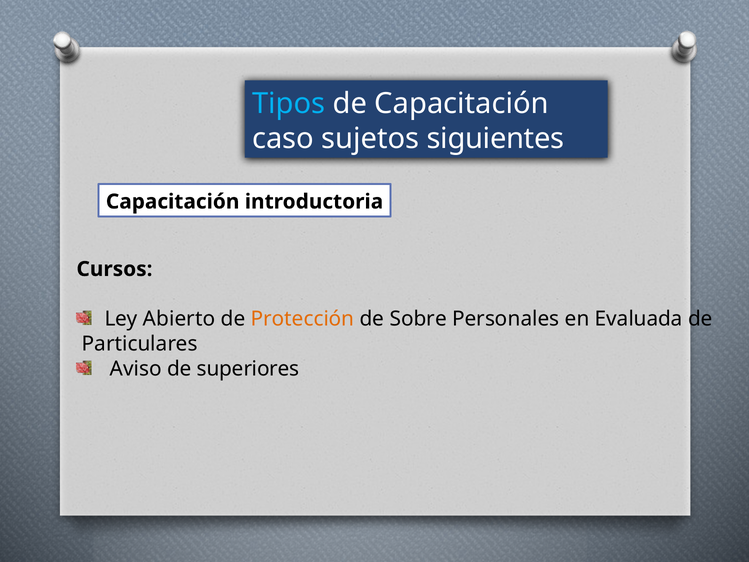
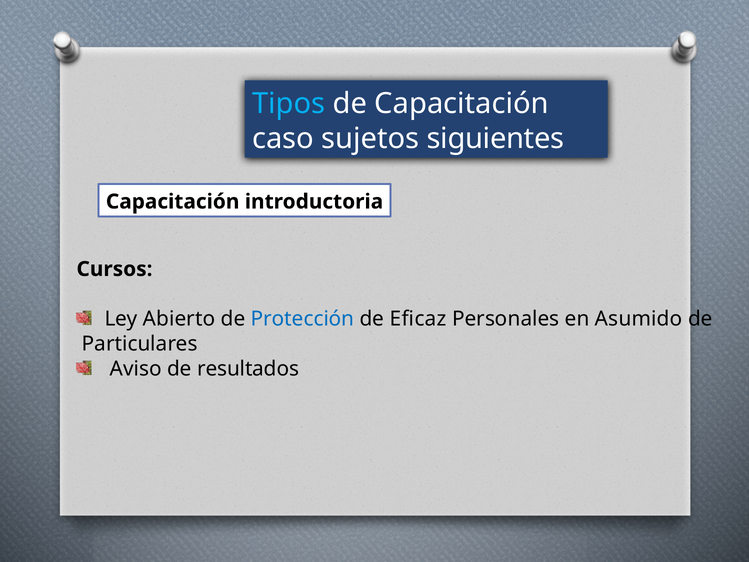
Protección colour: orange -> blue (302, 319)
Sobre: Sobre -> Eficaz (418, 319)
Evaluada: Evaluada -> Asumido (639, 319)
superiores: superiores -> resultados (248, 369)
